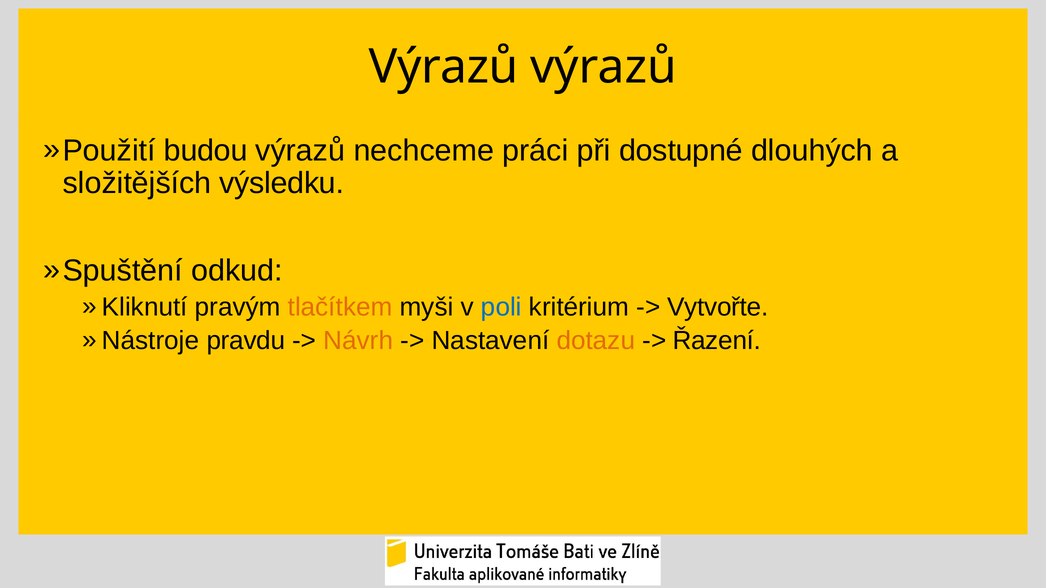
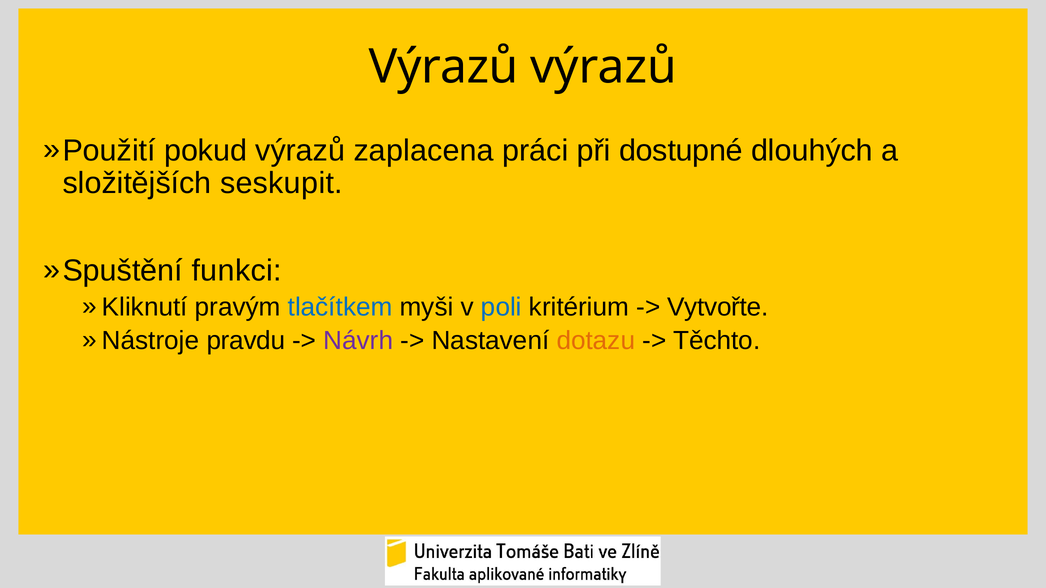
budou: budou -> pokud (206, 151)
nechceme: nechceme -> zaplacena (424, 151)
výsledku: výsledku -> seskupit (281, 184)
odkud: odkud -> funkci (237, 271)
tlačítkem colour: orange -> blue (340, 307)
Návrh colour: orange -> purple (358, 341)
Řazení: Řazení -> Těchto (717, 341)
